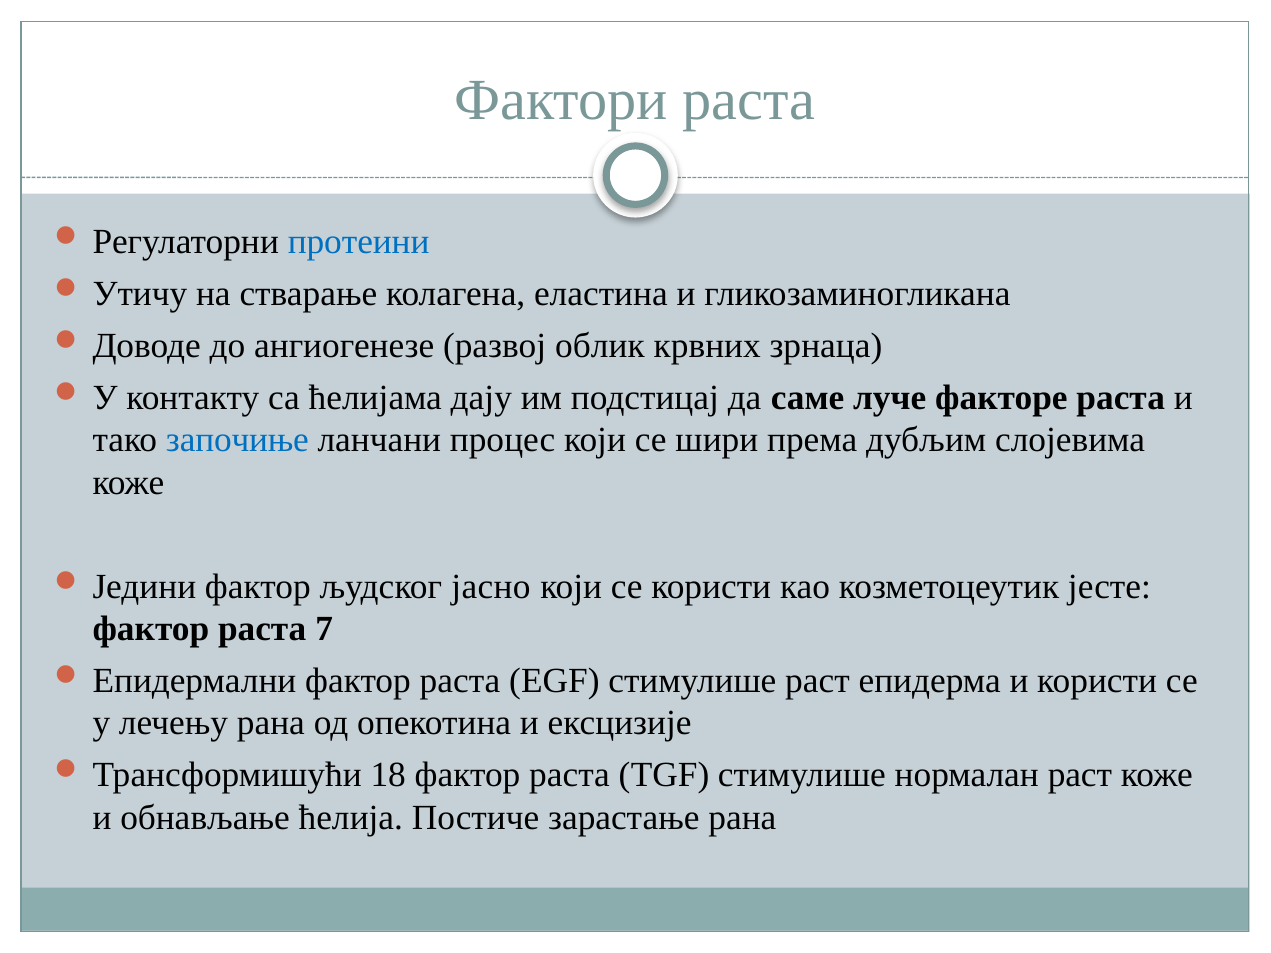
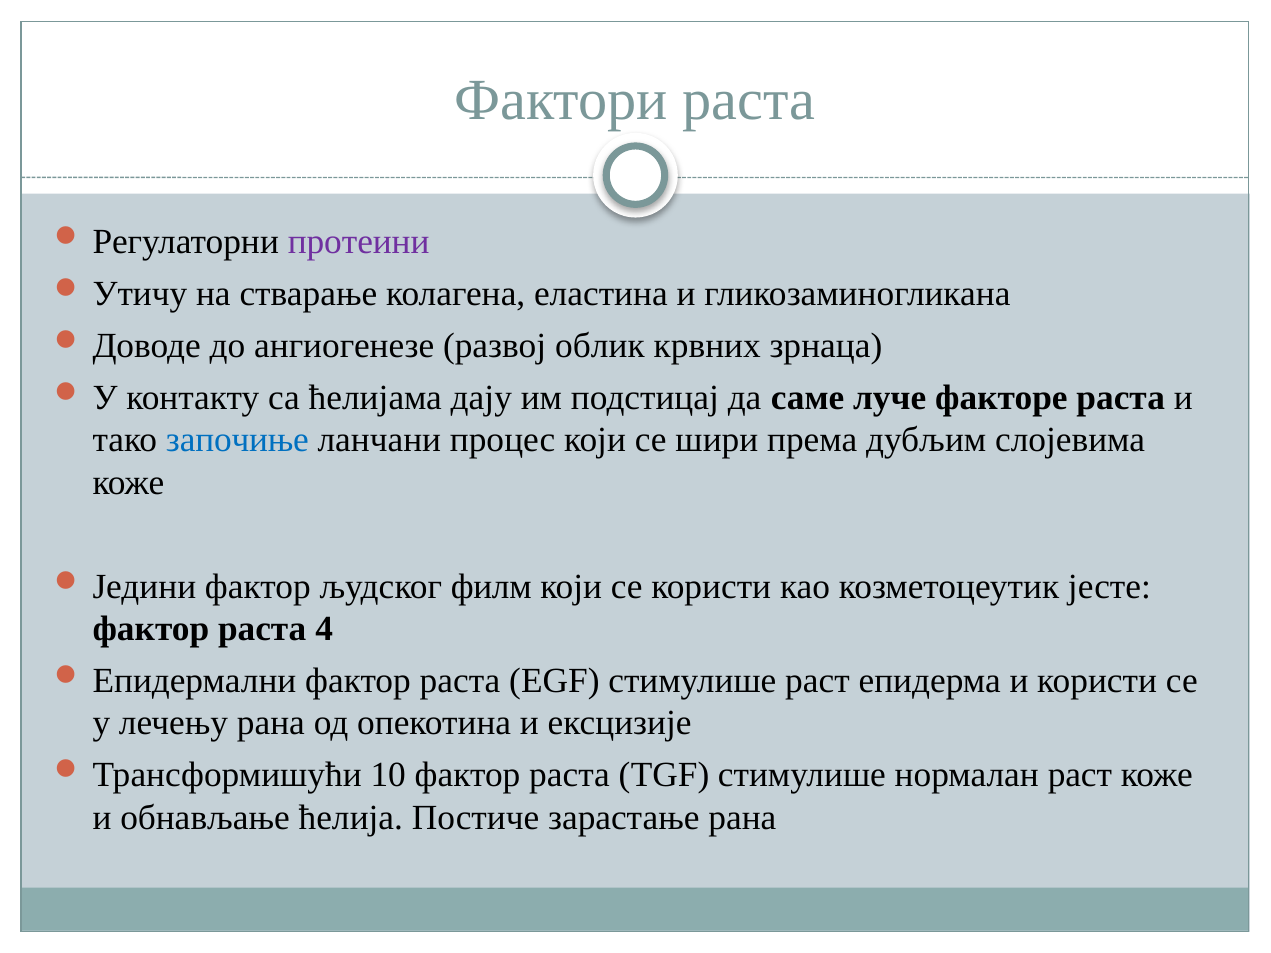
протеини colour: blue -> purple (359, 242)
јасно: јасно -> филм (491, 587)
7: 7 -> 4 (324, 629)
18: 18 -> 10 (388, 775)
